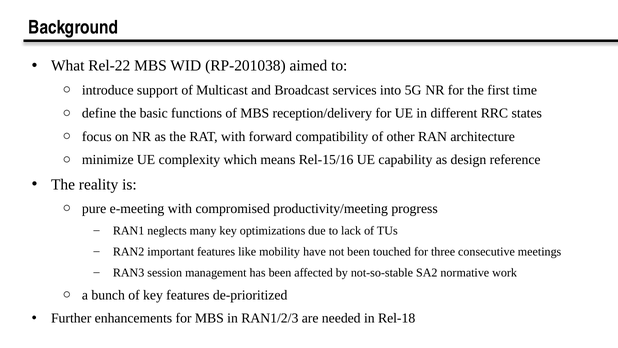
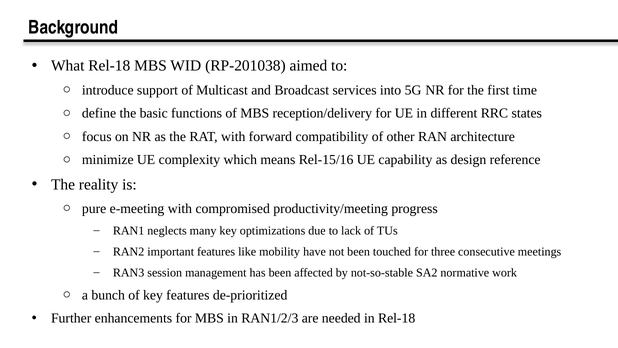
What Rel-22: Rel-22 -> Rel-18 (109, 66)
